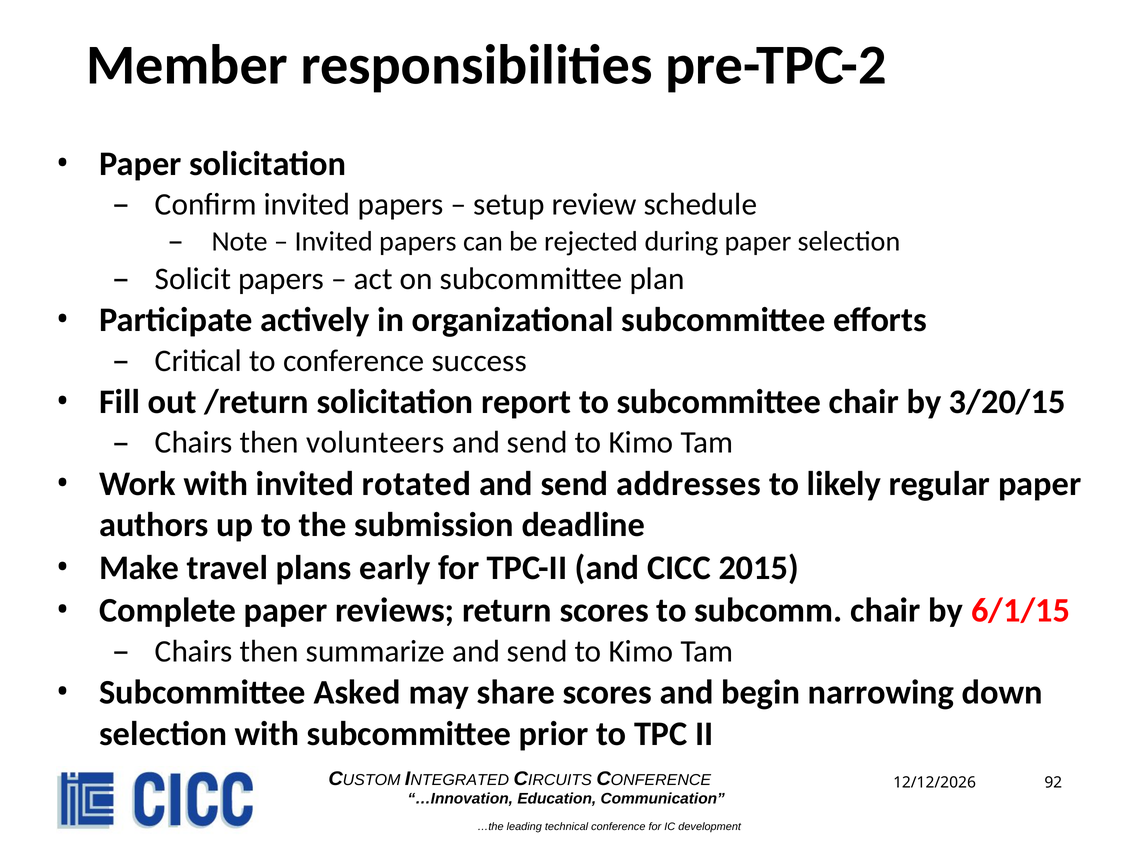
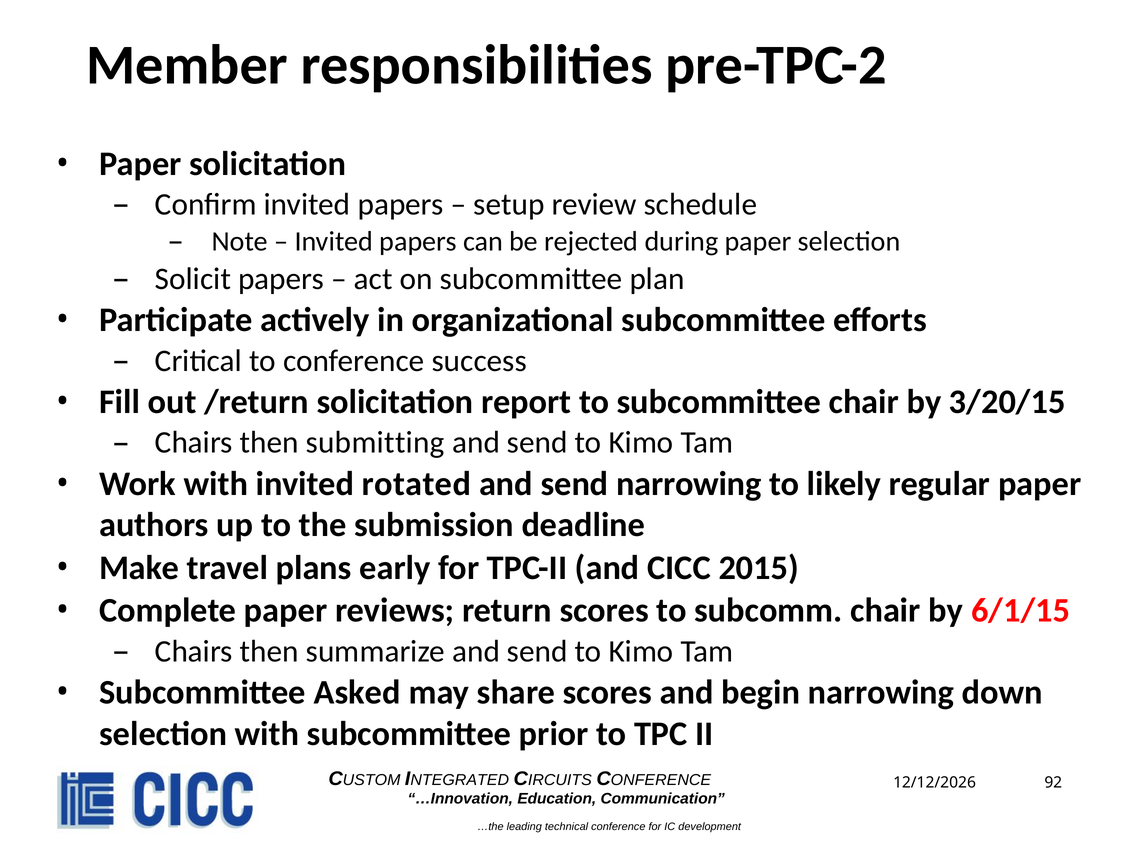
volunteers: volunteers -> submitting (375, 443)
send addresses: addresses -> narrowing (689, 484)
